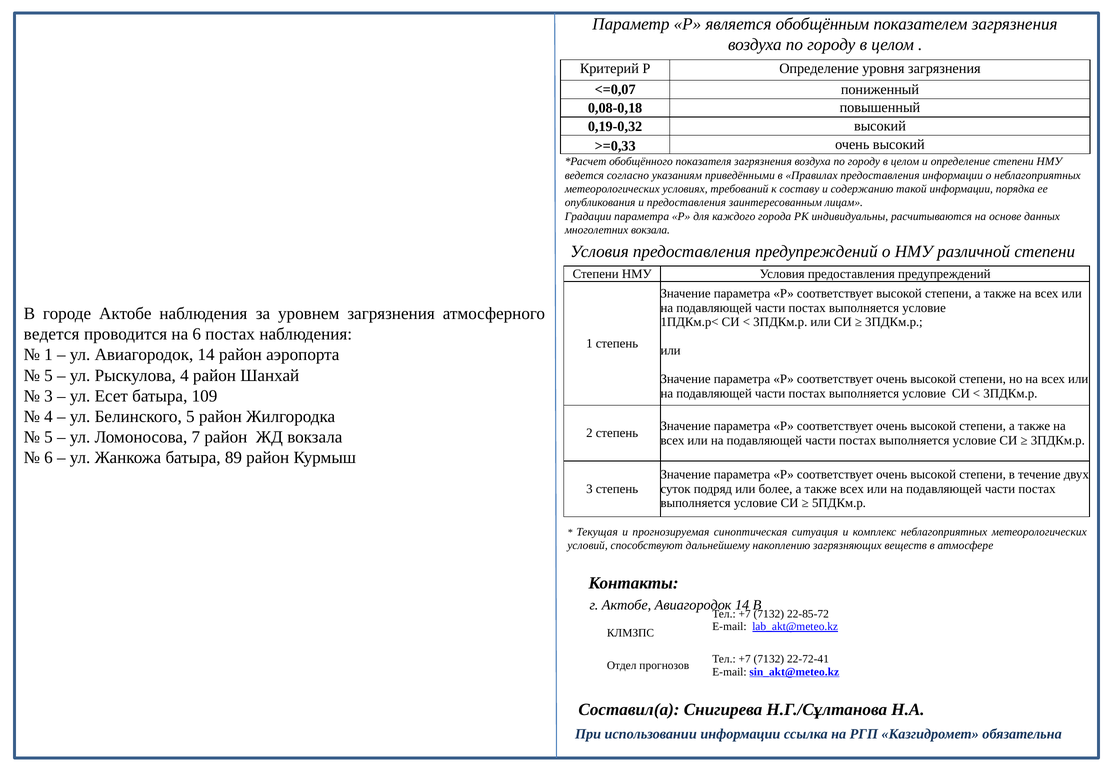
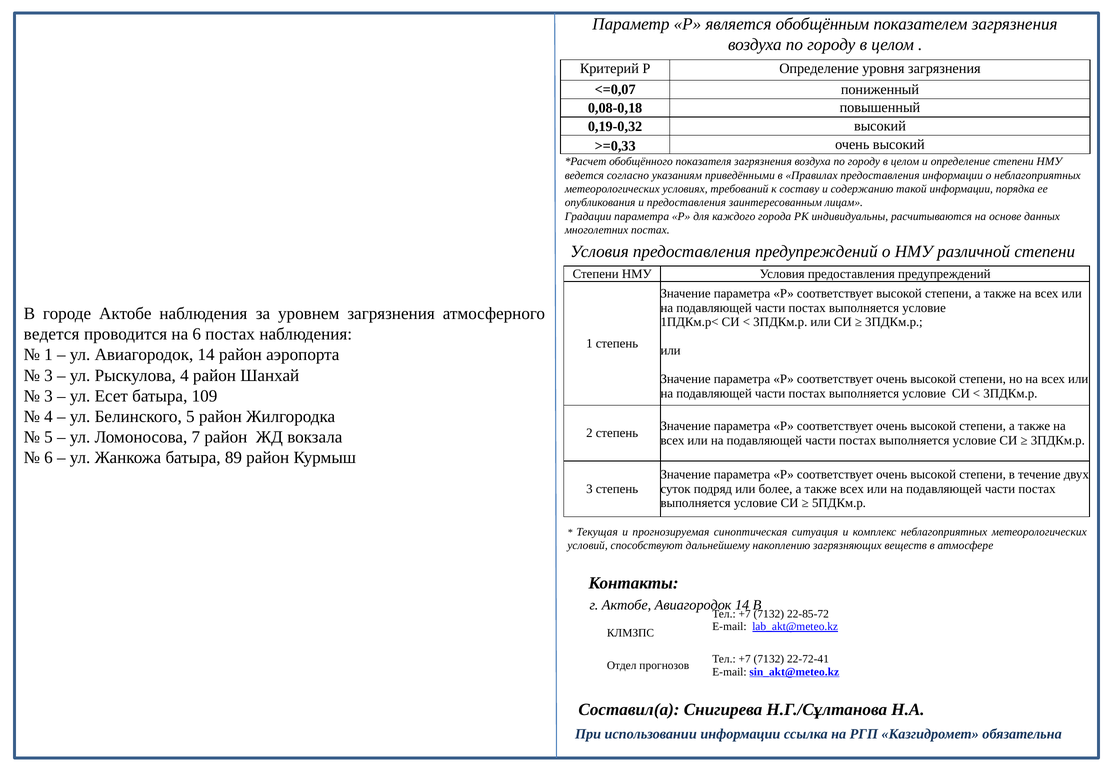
многолетних вокзала: вокзала -> постах (650, 230)
5: 5 -> 3 (48, 375)
